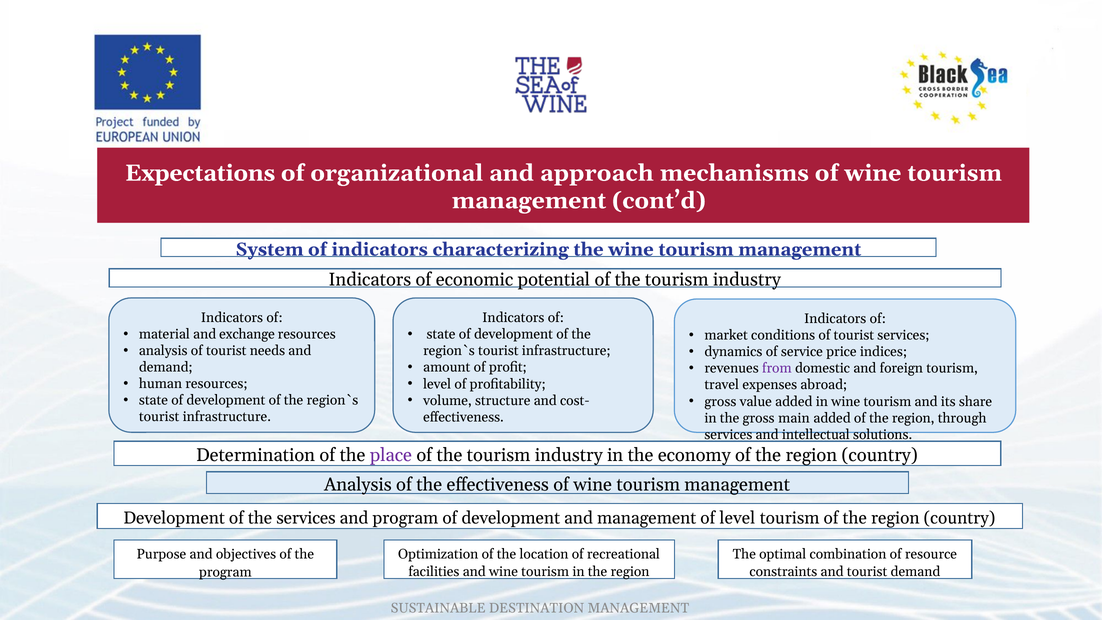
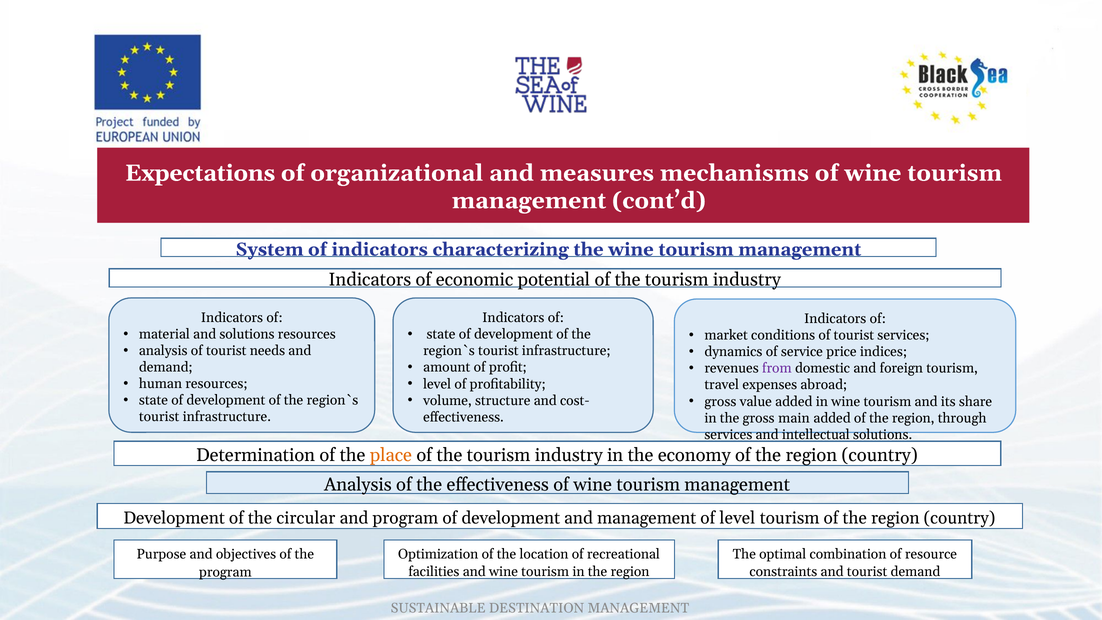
approach: approach -> measures (597, 173)
and exchange: exchange -> solutions (247, 334)
place colour: purple -> orange (391, 455)
the services: services -> circular (306, 518)
